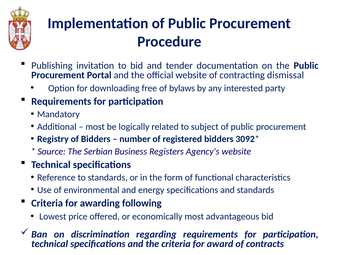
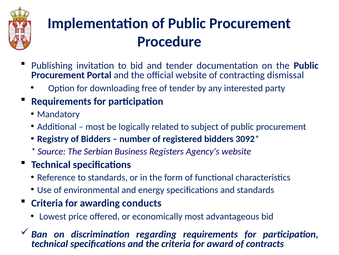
of bylaws: bylaws -> tender (182, 88)
following: following -> conducts (142, 203)
